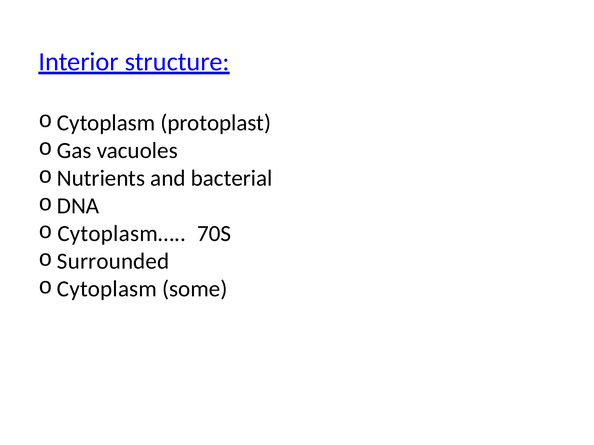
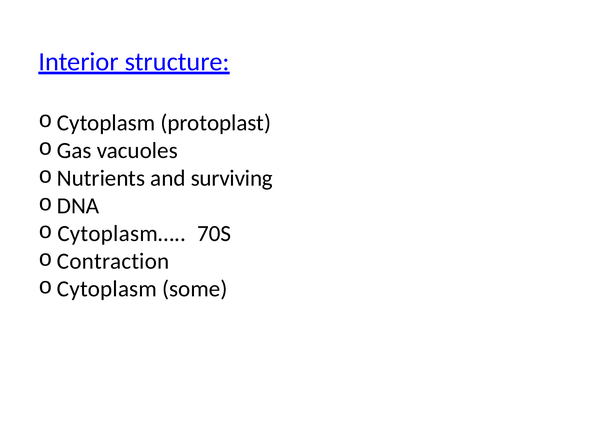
bacterial: bacterial -> surviving (232, 178)
Surrounded: Surrounded -> Contraction (113, 262)
